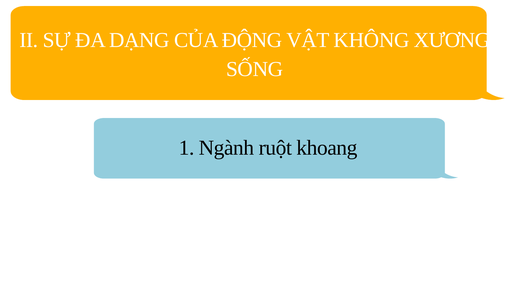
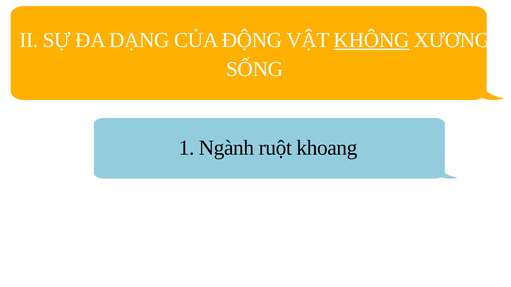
KHÔNG underline: none -> present (372, 40)
